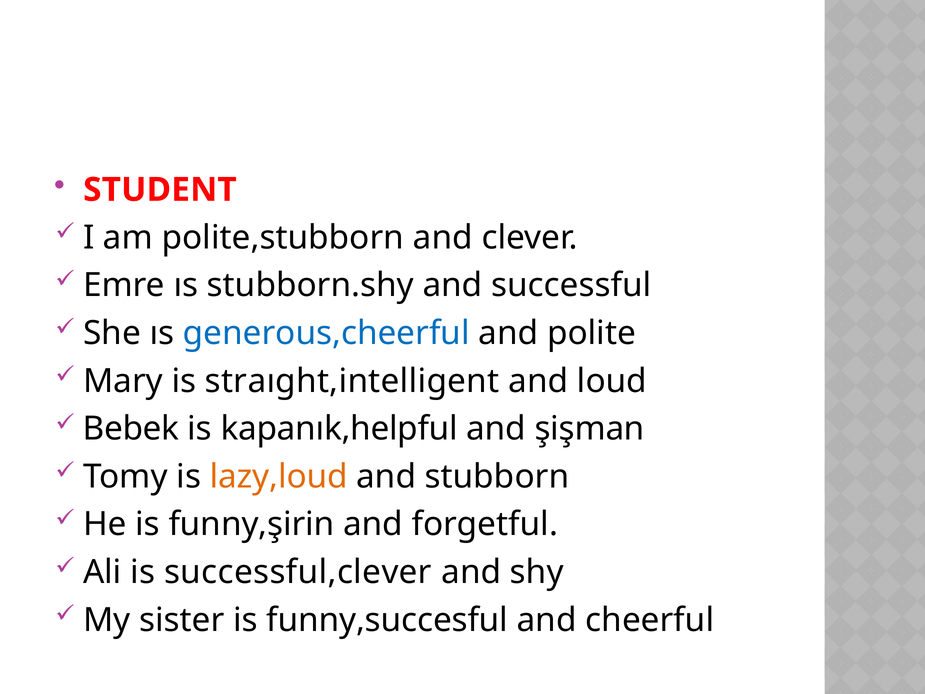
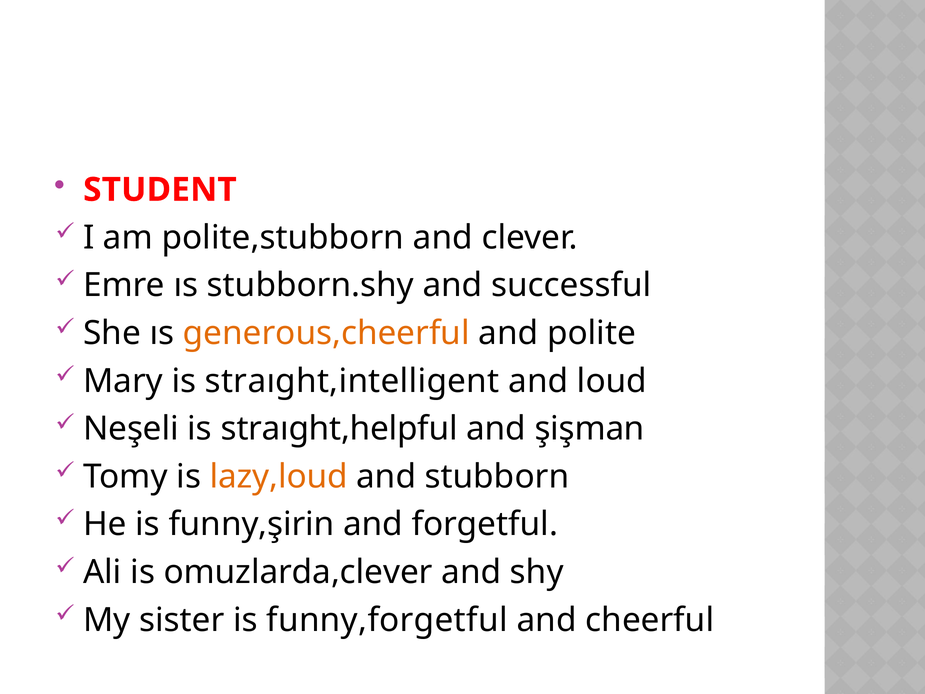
generous,cheerful colour: blue -> orange (326, 333)
Bebek: Bebek -> Neşeli (131, 429)
kapanık,helpful: kapanık,helpful -> straıght,helpful (339, 429)
successful,clever: successful,clever -> omuzlarda,clever (298, 572)
funny,succesful: funny,succesful -> funny,forgetful (387, 620)
